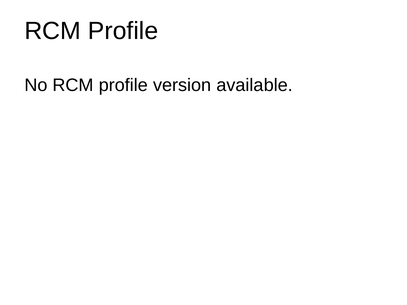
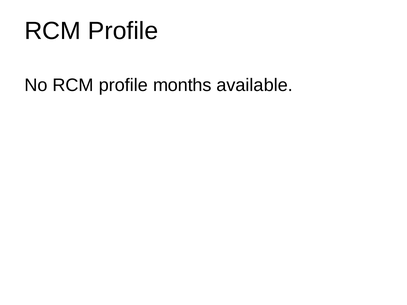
version: version -> months (182, 85)
